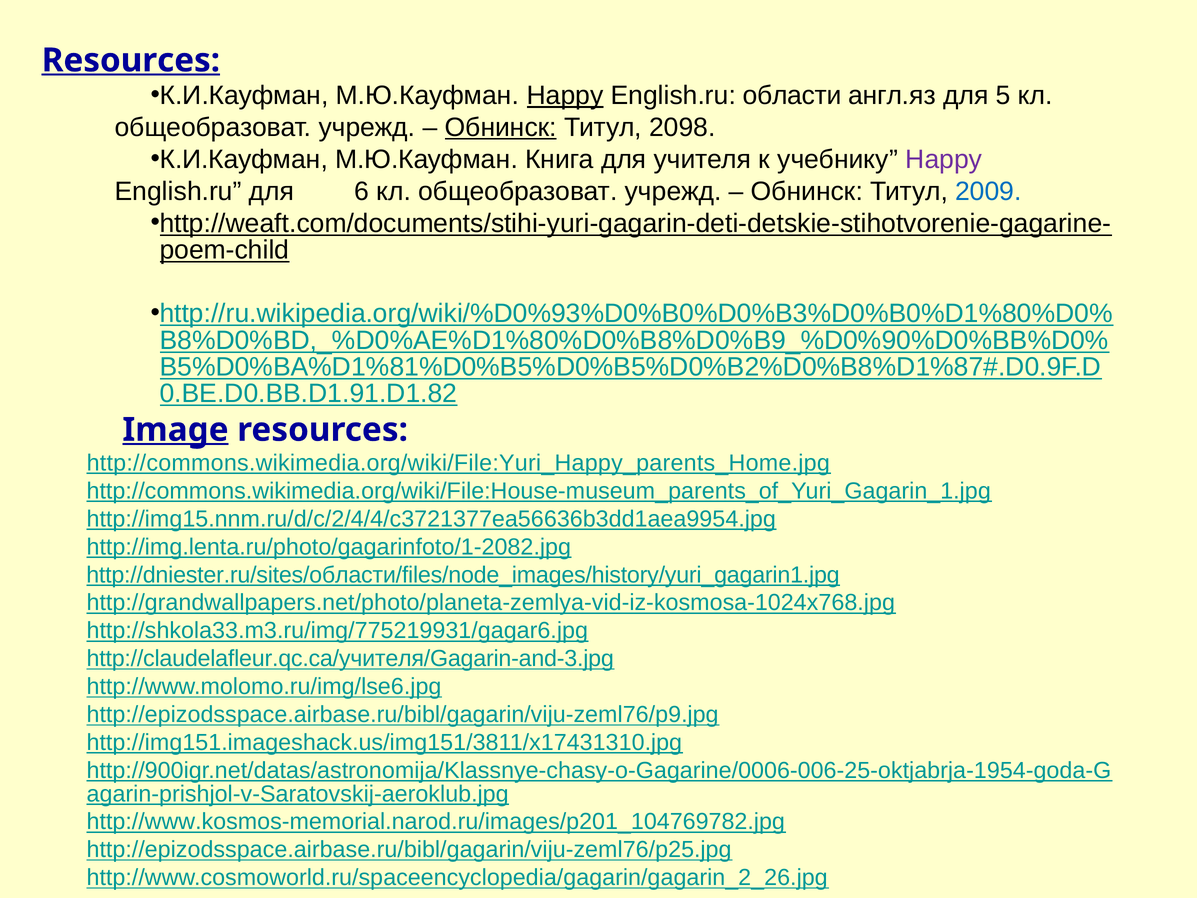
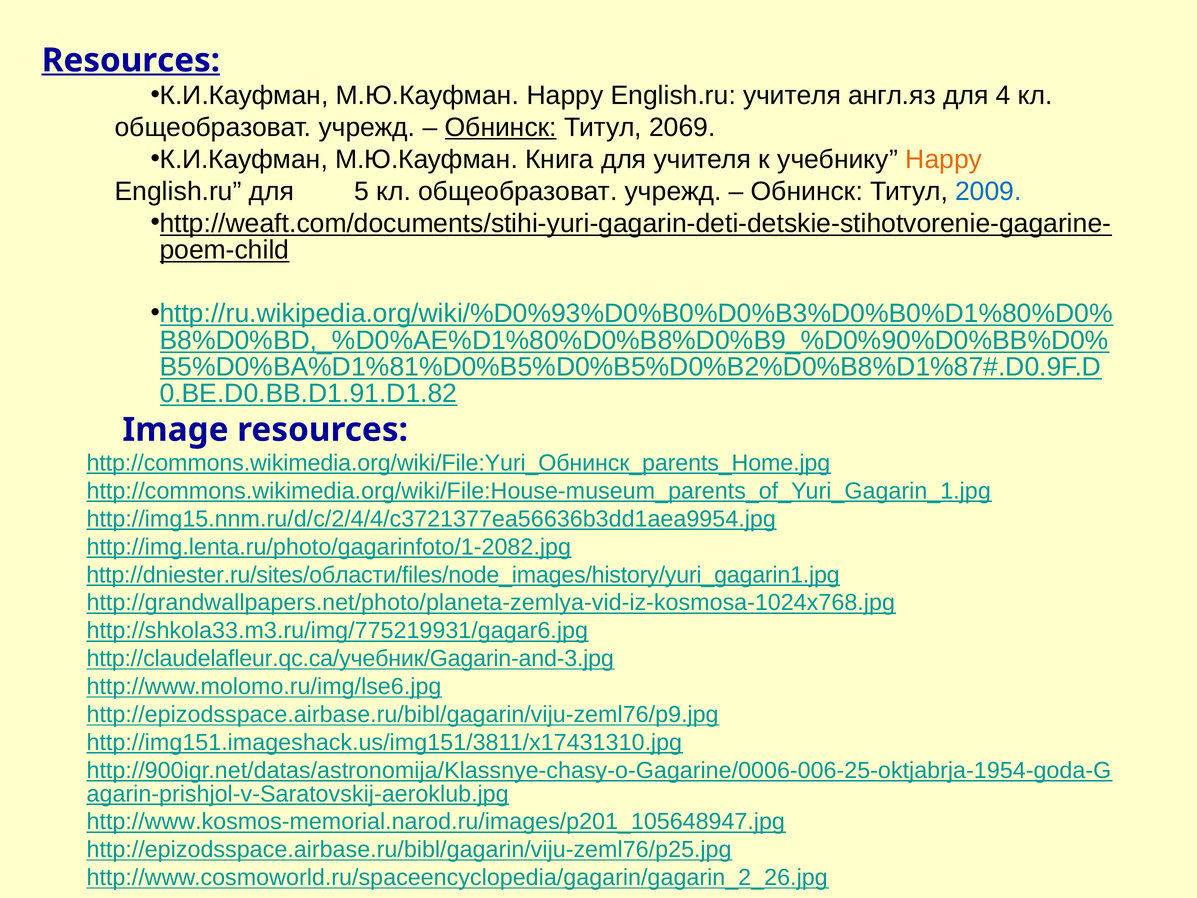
Happy underline: present -> none (565, 96)
English.ru области: области -> учителя (792, 96)
5: 5 -> 4 (1003, 96)
2098: 2098 -> 2069 (682, 127)
Happy colour: purple -> orange (944, 159)
6: 6 -> 5 (362, 191)
Image underline: present -> none (175, 430)
http://commons.wikimedia.org/wiki/File:Yuri_Happy_parents_Home.jpg: http://commons.wikimedia.org/wiki/File:Yuri_Happy_parents_Home.jpg -> http://commons.wikimedia.org/wiki/File:Yuri_Обнинск_parents_Home.jpg (458, 463)
http://claudelafleur.qc.ca/учителя/Gagarin-and-3.jpg: http://claudelafleur.qc.ca/учителя/Gagarin-and-3.jpg -> http://claudelafleur.qc.ca/учебник/Gagarin-and-3.jpg (350, 659)
http://www.kosmos-memorial.narod.ru/images/p201_104769782.jpg: http://www.kosmos-memorial.narod.ru/images/p201_104769782.jpg -> http://www.kosmos-memorial.narod.ru/images/p201_105648947.jpg (436, 822)
